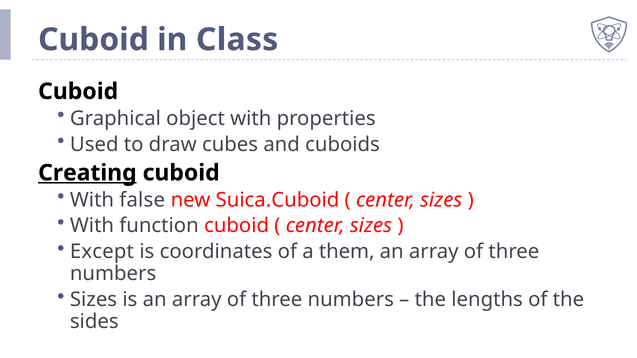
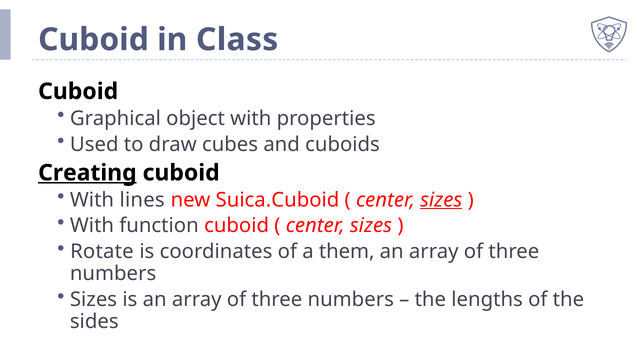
false: false -> lines (142, 200)
sizes underline: none -> present (441, 200)
Except: Except -> Rotate (102, 252)
